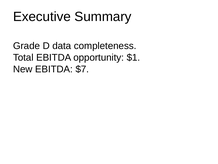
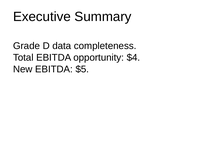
$1: $1 -> $4 (133, 57)
$7: $7 -> $5 (82, 69)
